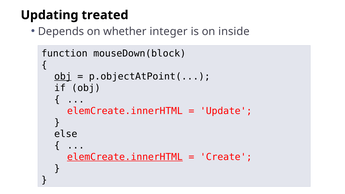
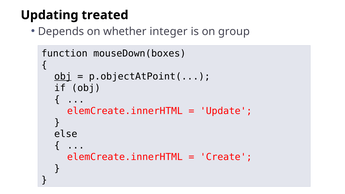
inside: inside -> group (234, 31)
mouseDown(block: mouseDown(block -> mouseDown(boxes (140, 53)
elemCreate.innerHTML underline: present -> none (125, 157)
